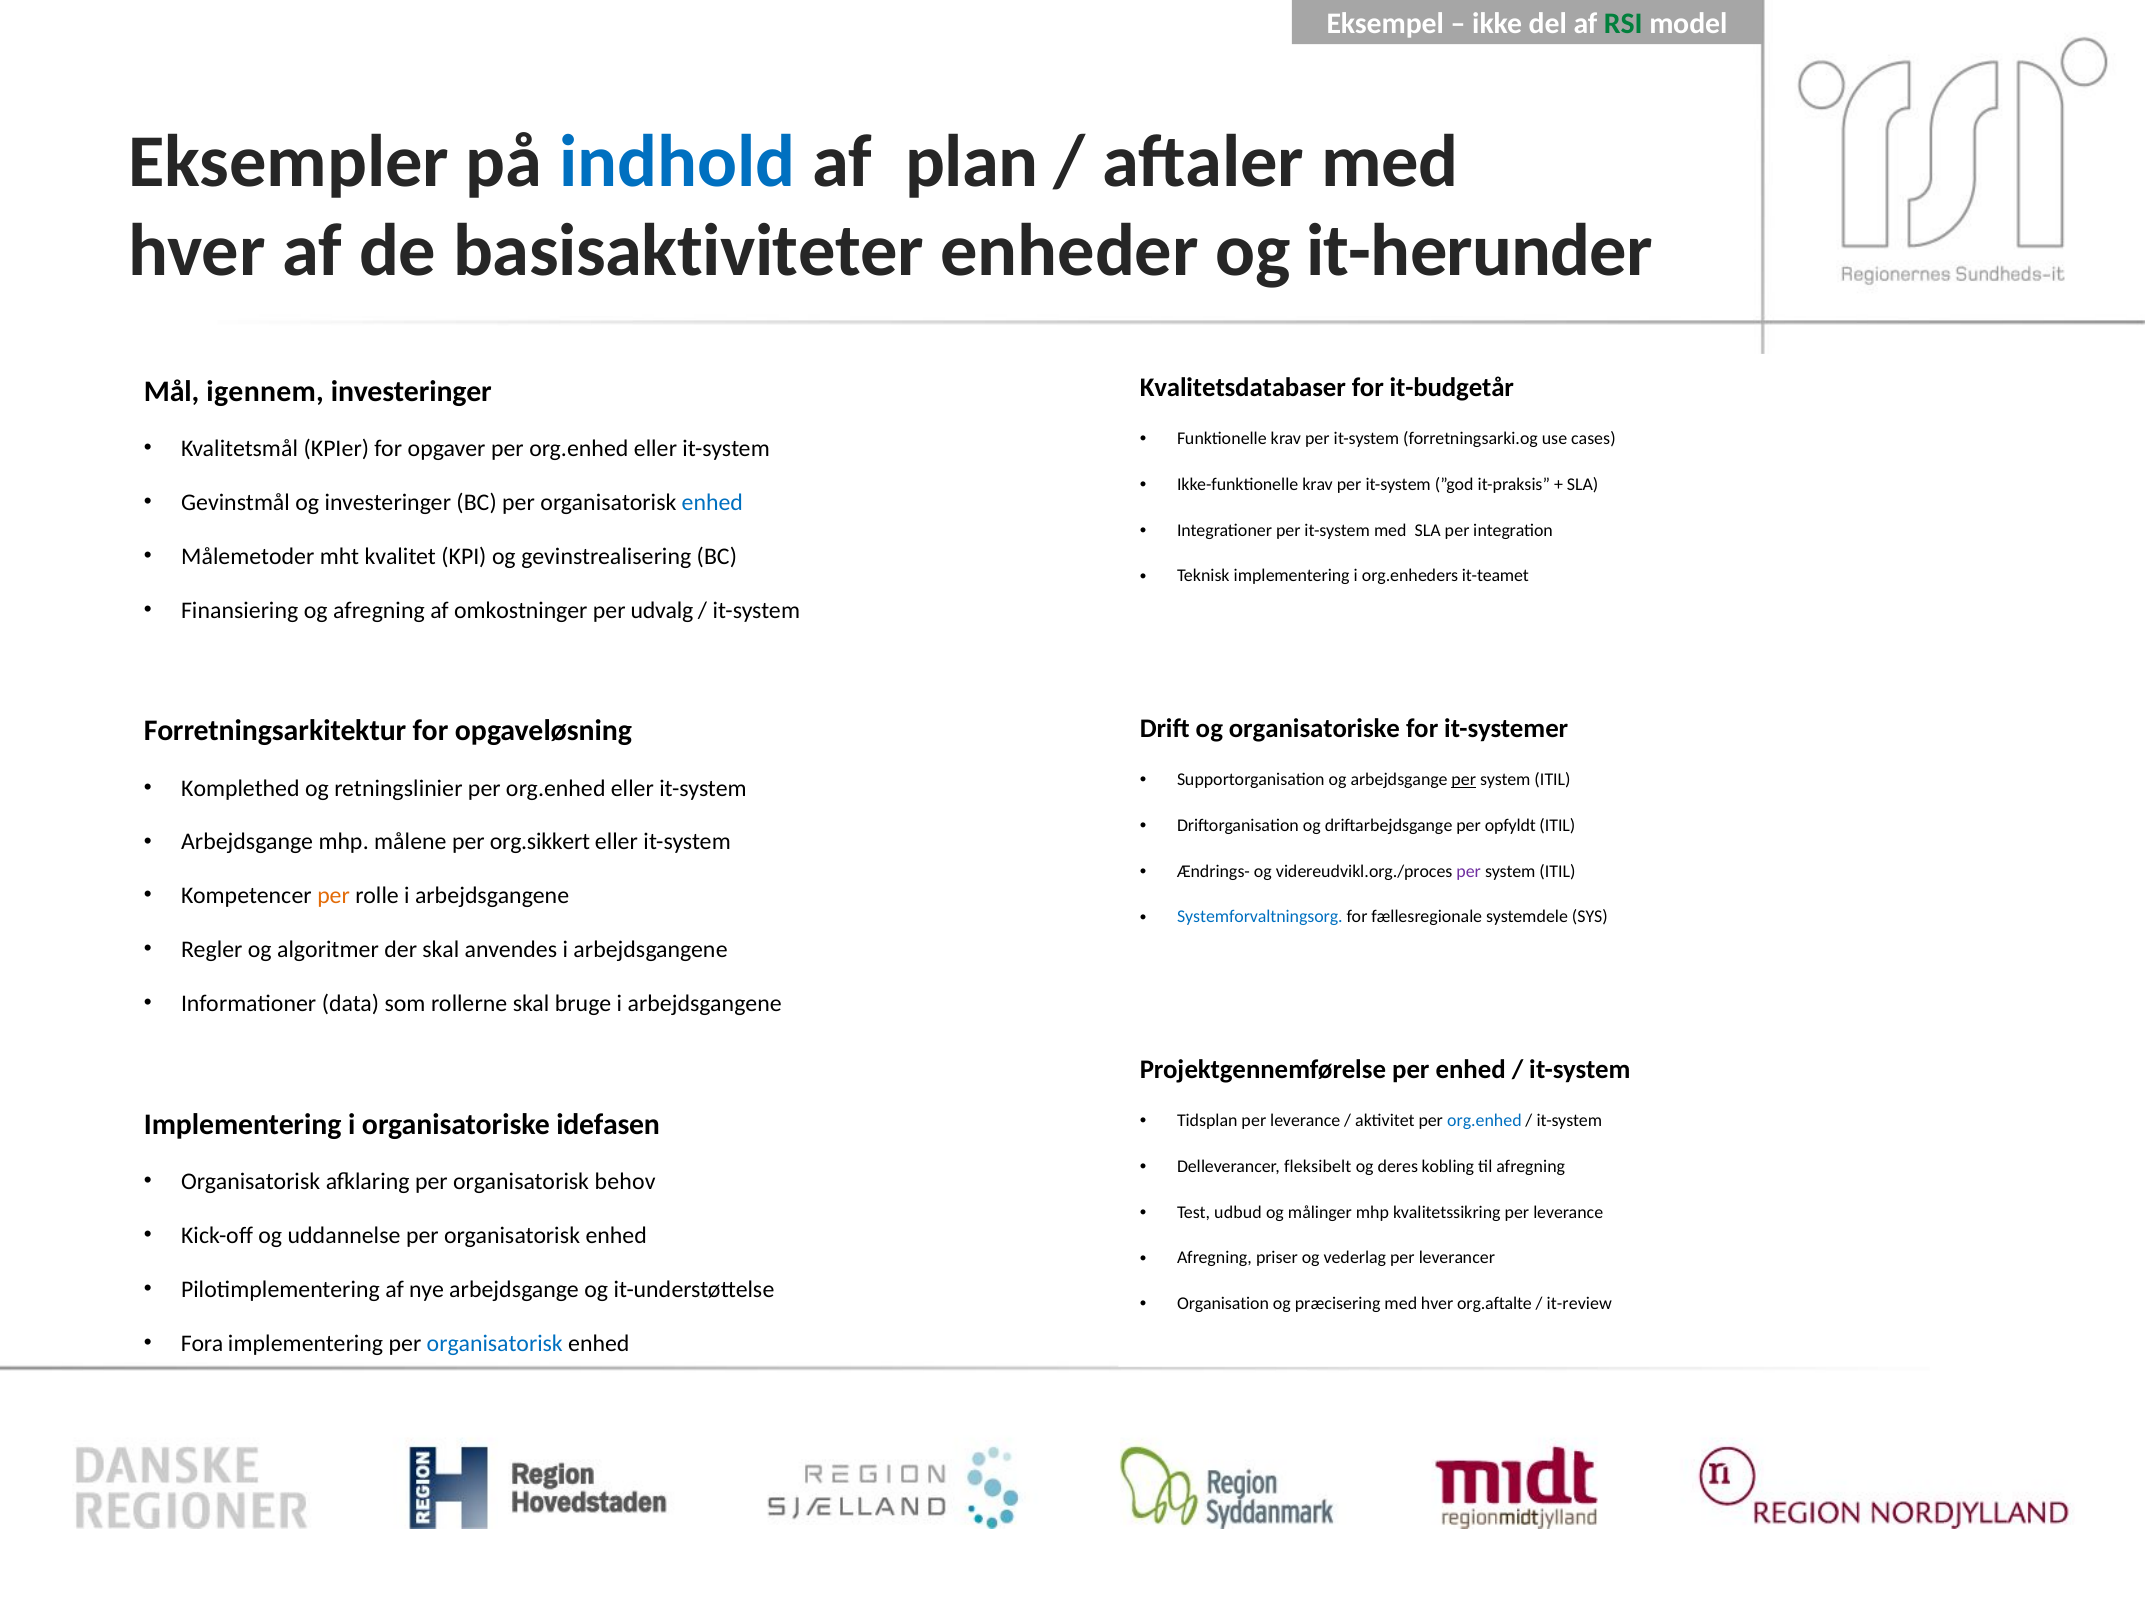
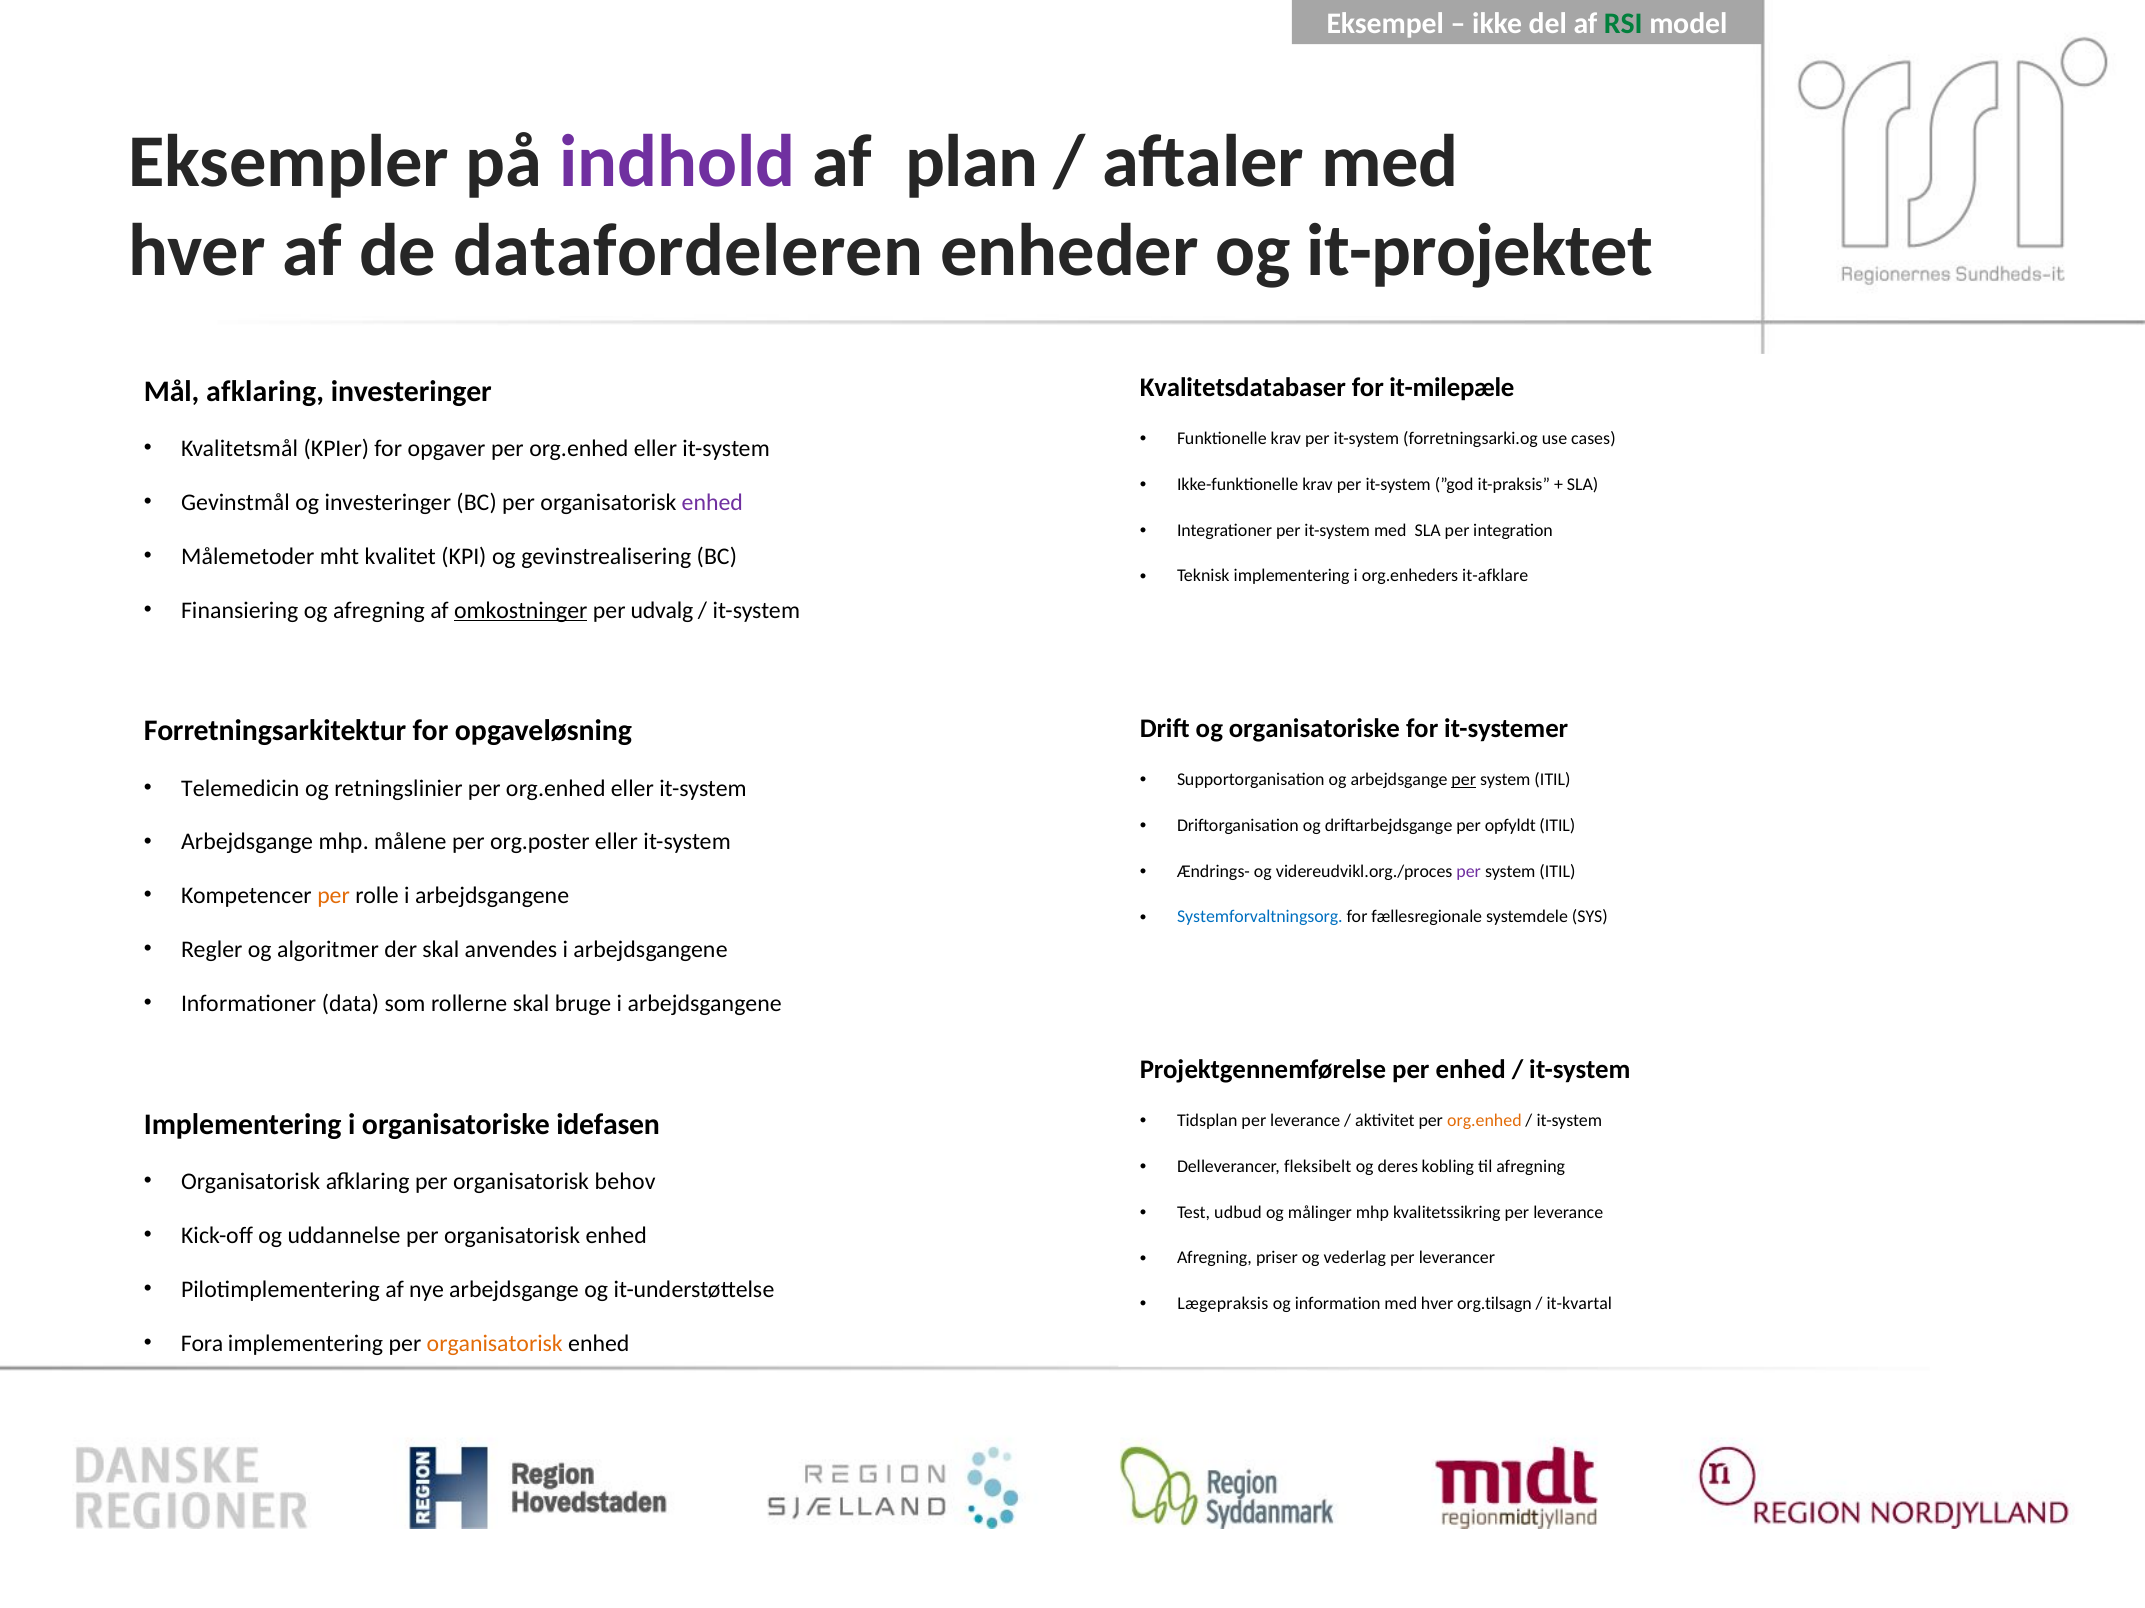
indhold colour: blue -> purple (677, 162)
basisaktiviteter: basisaktiviteter -> datafordeleren (688, 251)
it-herunder: it-herunder -> it-projektet (1480, 251)
it-budgetår: it-budgetår -> it-milepæle (1452, 388)
Mål igennem: igennem -> afklaring (265, 392)
enhed colour: blue -> purple (712, 503)
it-teamet: it-teamet -> it-afklare (1495, 576)
omkostninger underline: none -> present (521, 610)
Komplethed: Komplethed -> Telemedicin (240, 789)
org.sikkert: org.sikkert -> org.poster (540, 842)
org.enhed colour: blue -> orange (1484, 1121)
Organisation: Organisation -> Lægepraksis (1223, 1304)
præcisering: præcisering -> information (1338, 1304)
org.aftalte: org.aftalte -> org.tilsagn (1494, 1304)
it-review: it-review -> it-kvartal (1579, 1304)
organisatorisk colour: blue -> orange (495, 1344)
